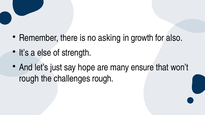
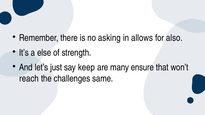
growth: growth -> allows (142, 38)
hope: hope -> keep (86, 68)
rough: rough -> reach (29, 79)
challenges rough: rough -> same (103, 79)
